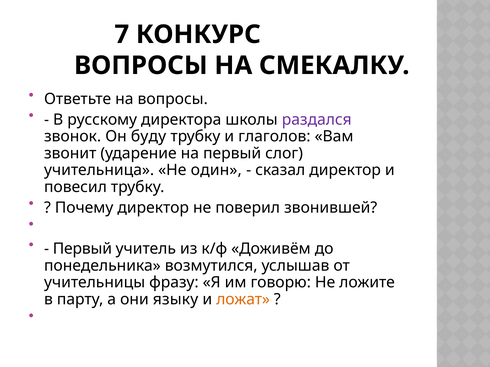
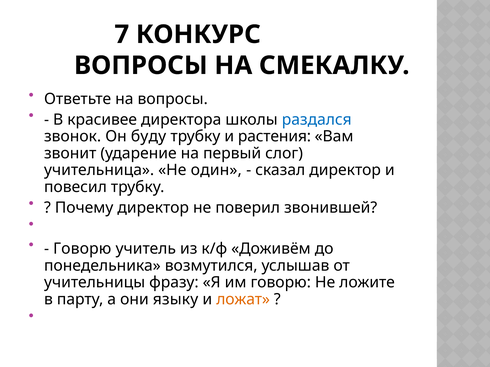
русскому: русскому -> красивее (102, 120)
раздался colour: purple -> blue (317, 120)
глаголов: глаголов -> растения (274, 137)
Первый: Первый -> Говорю (82, 249)
